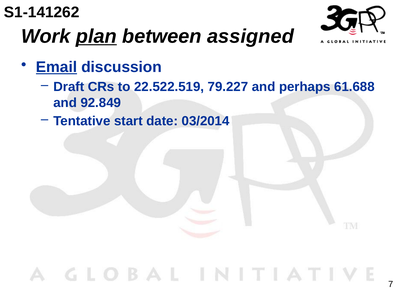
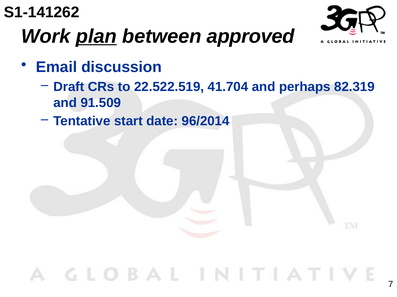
assigned: assigned -> approved (251, 36)
Email underline: present -> none (57, 67)
79.227: 79.227 -> 41.704 (228, 87)
61.688: 61.688 -> 82.319 (354, 87)
92.849: 92.849 -> 91.509 (101, 103)
03/2014: 03/2014 -> 96/2014 (206, 121)
